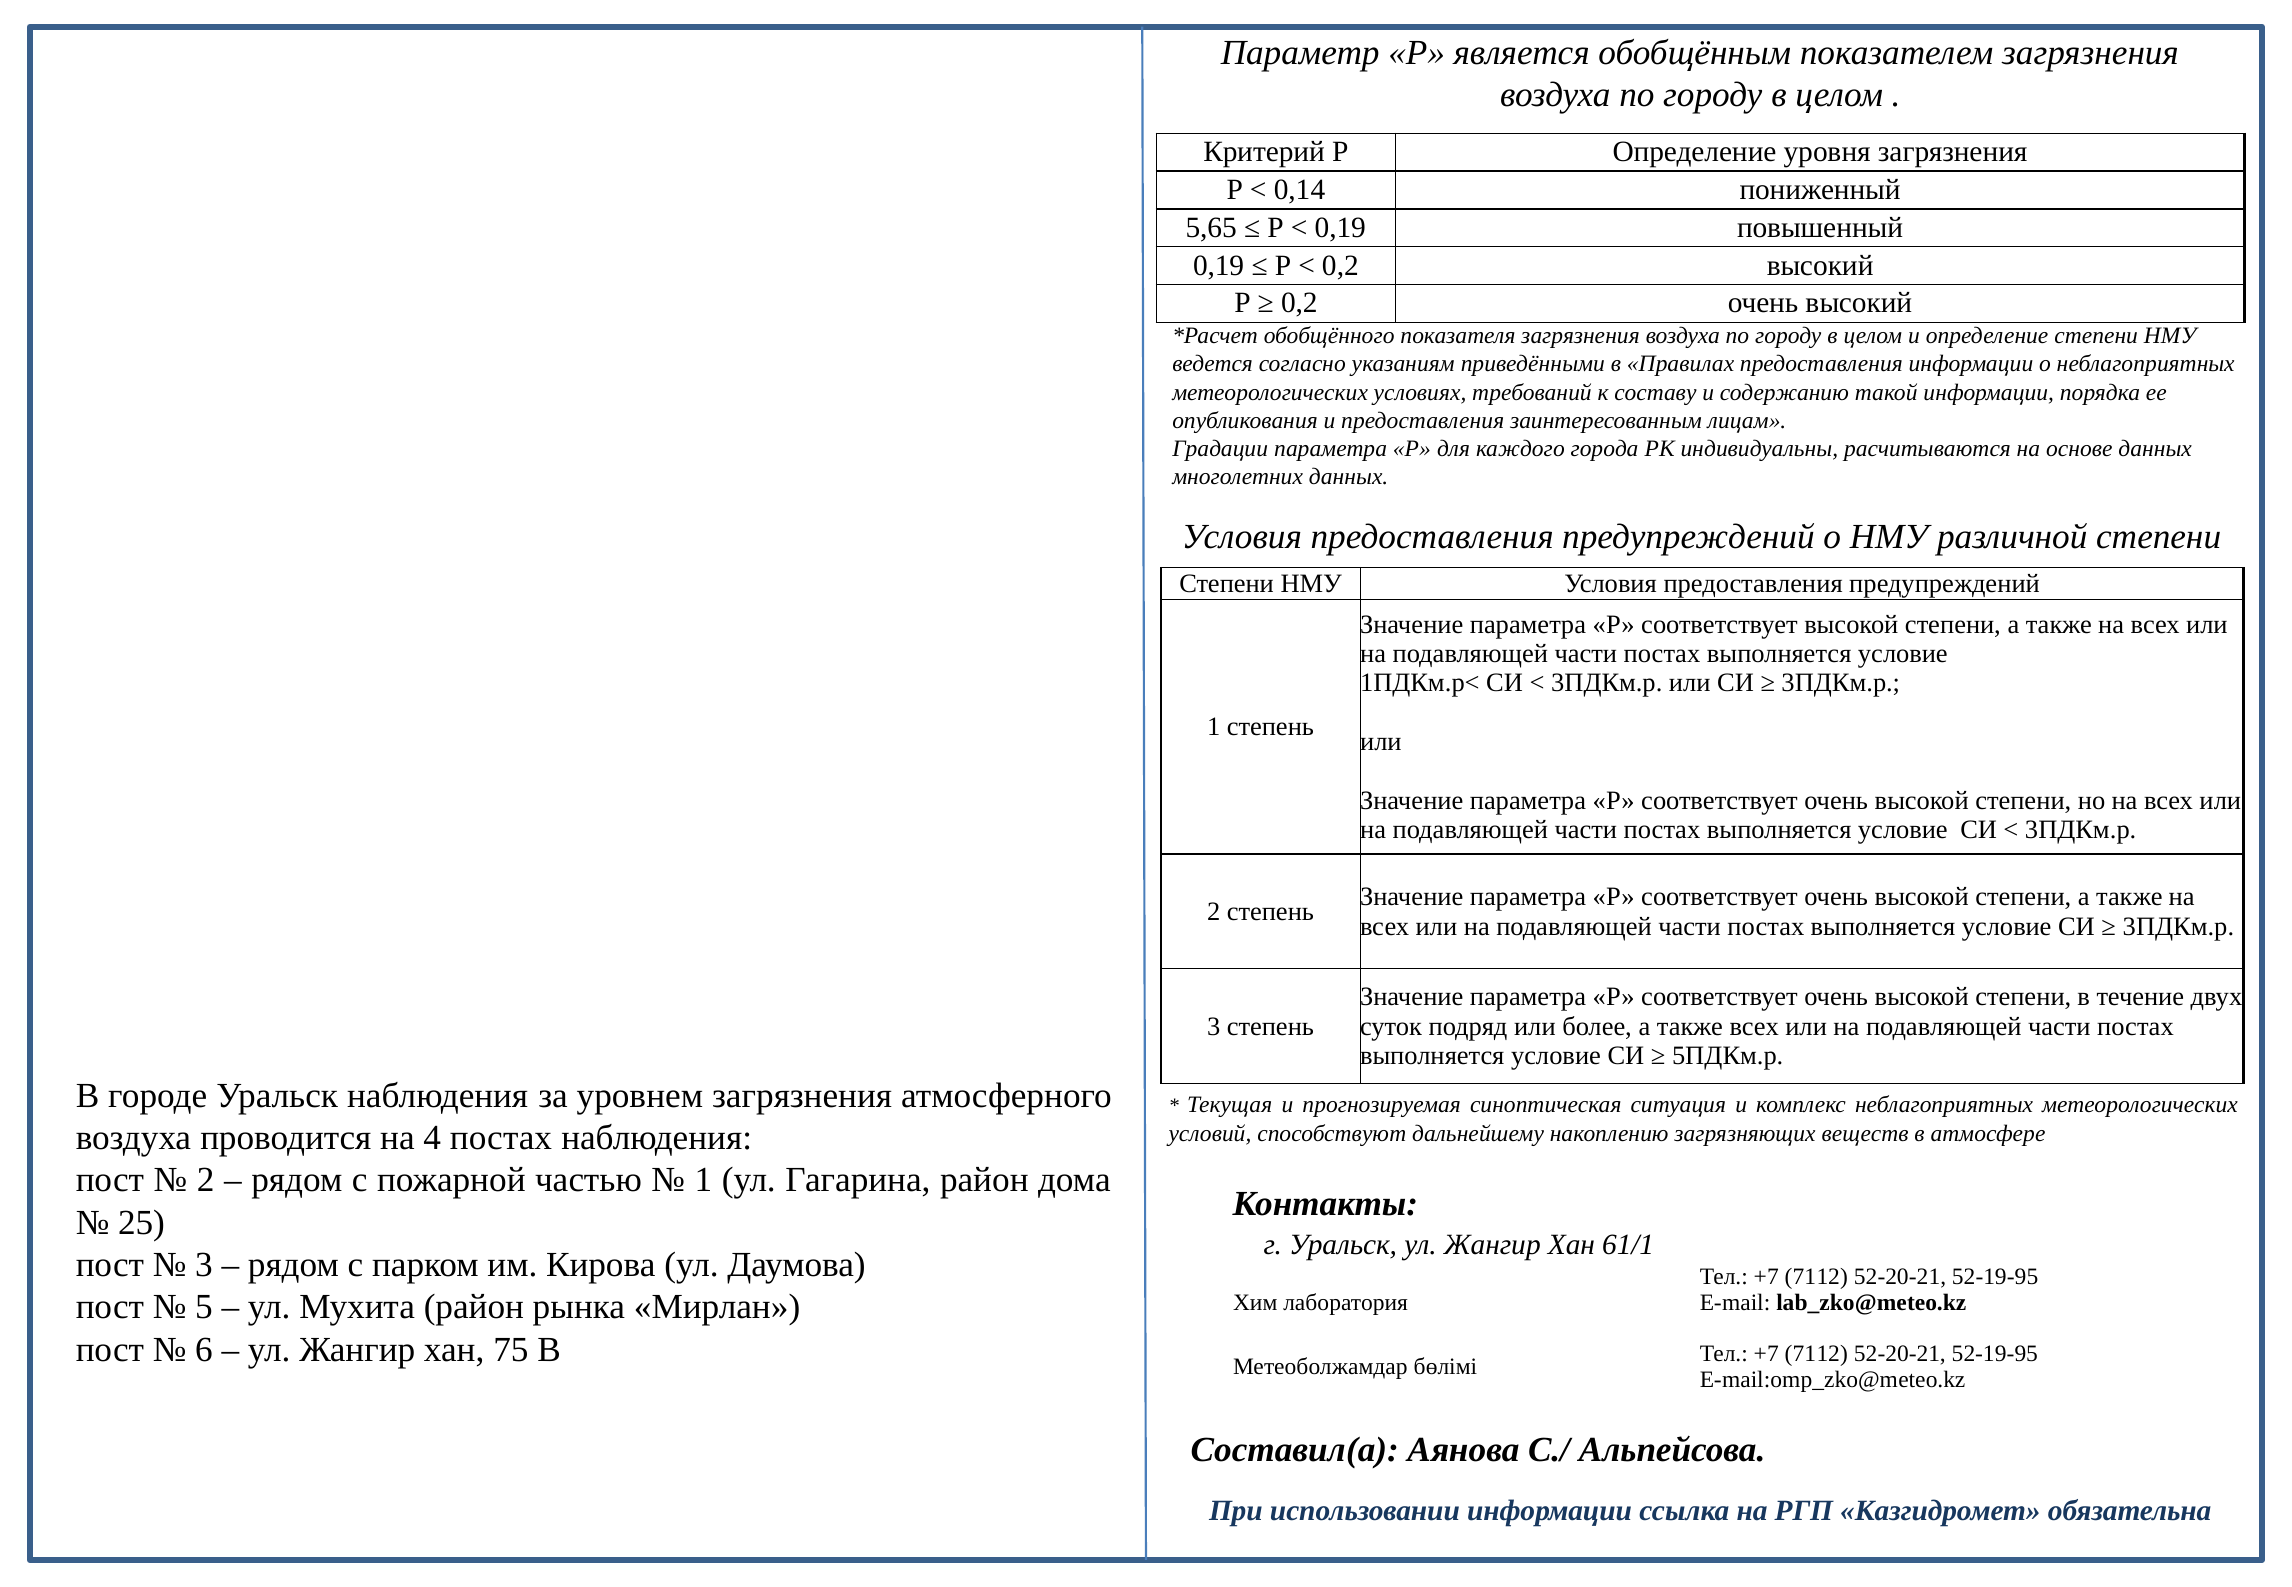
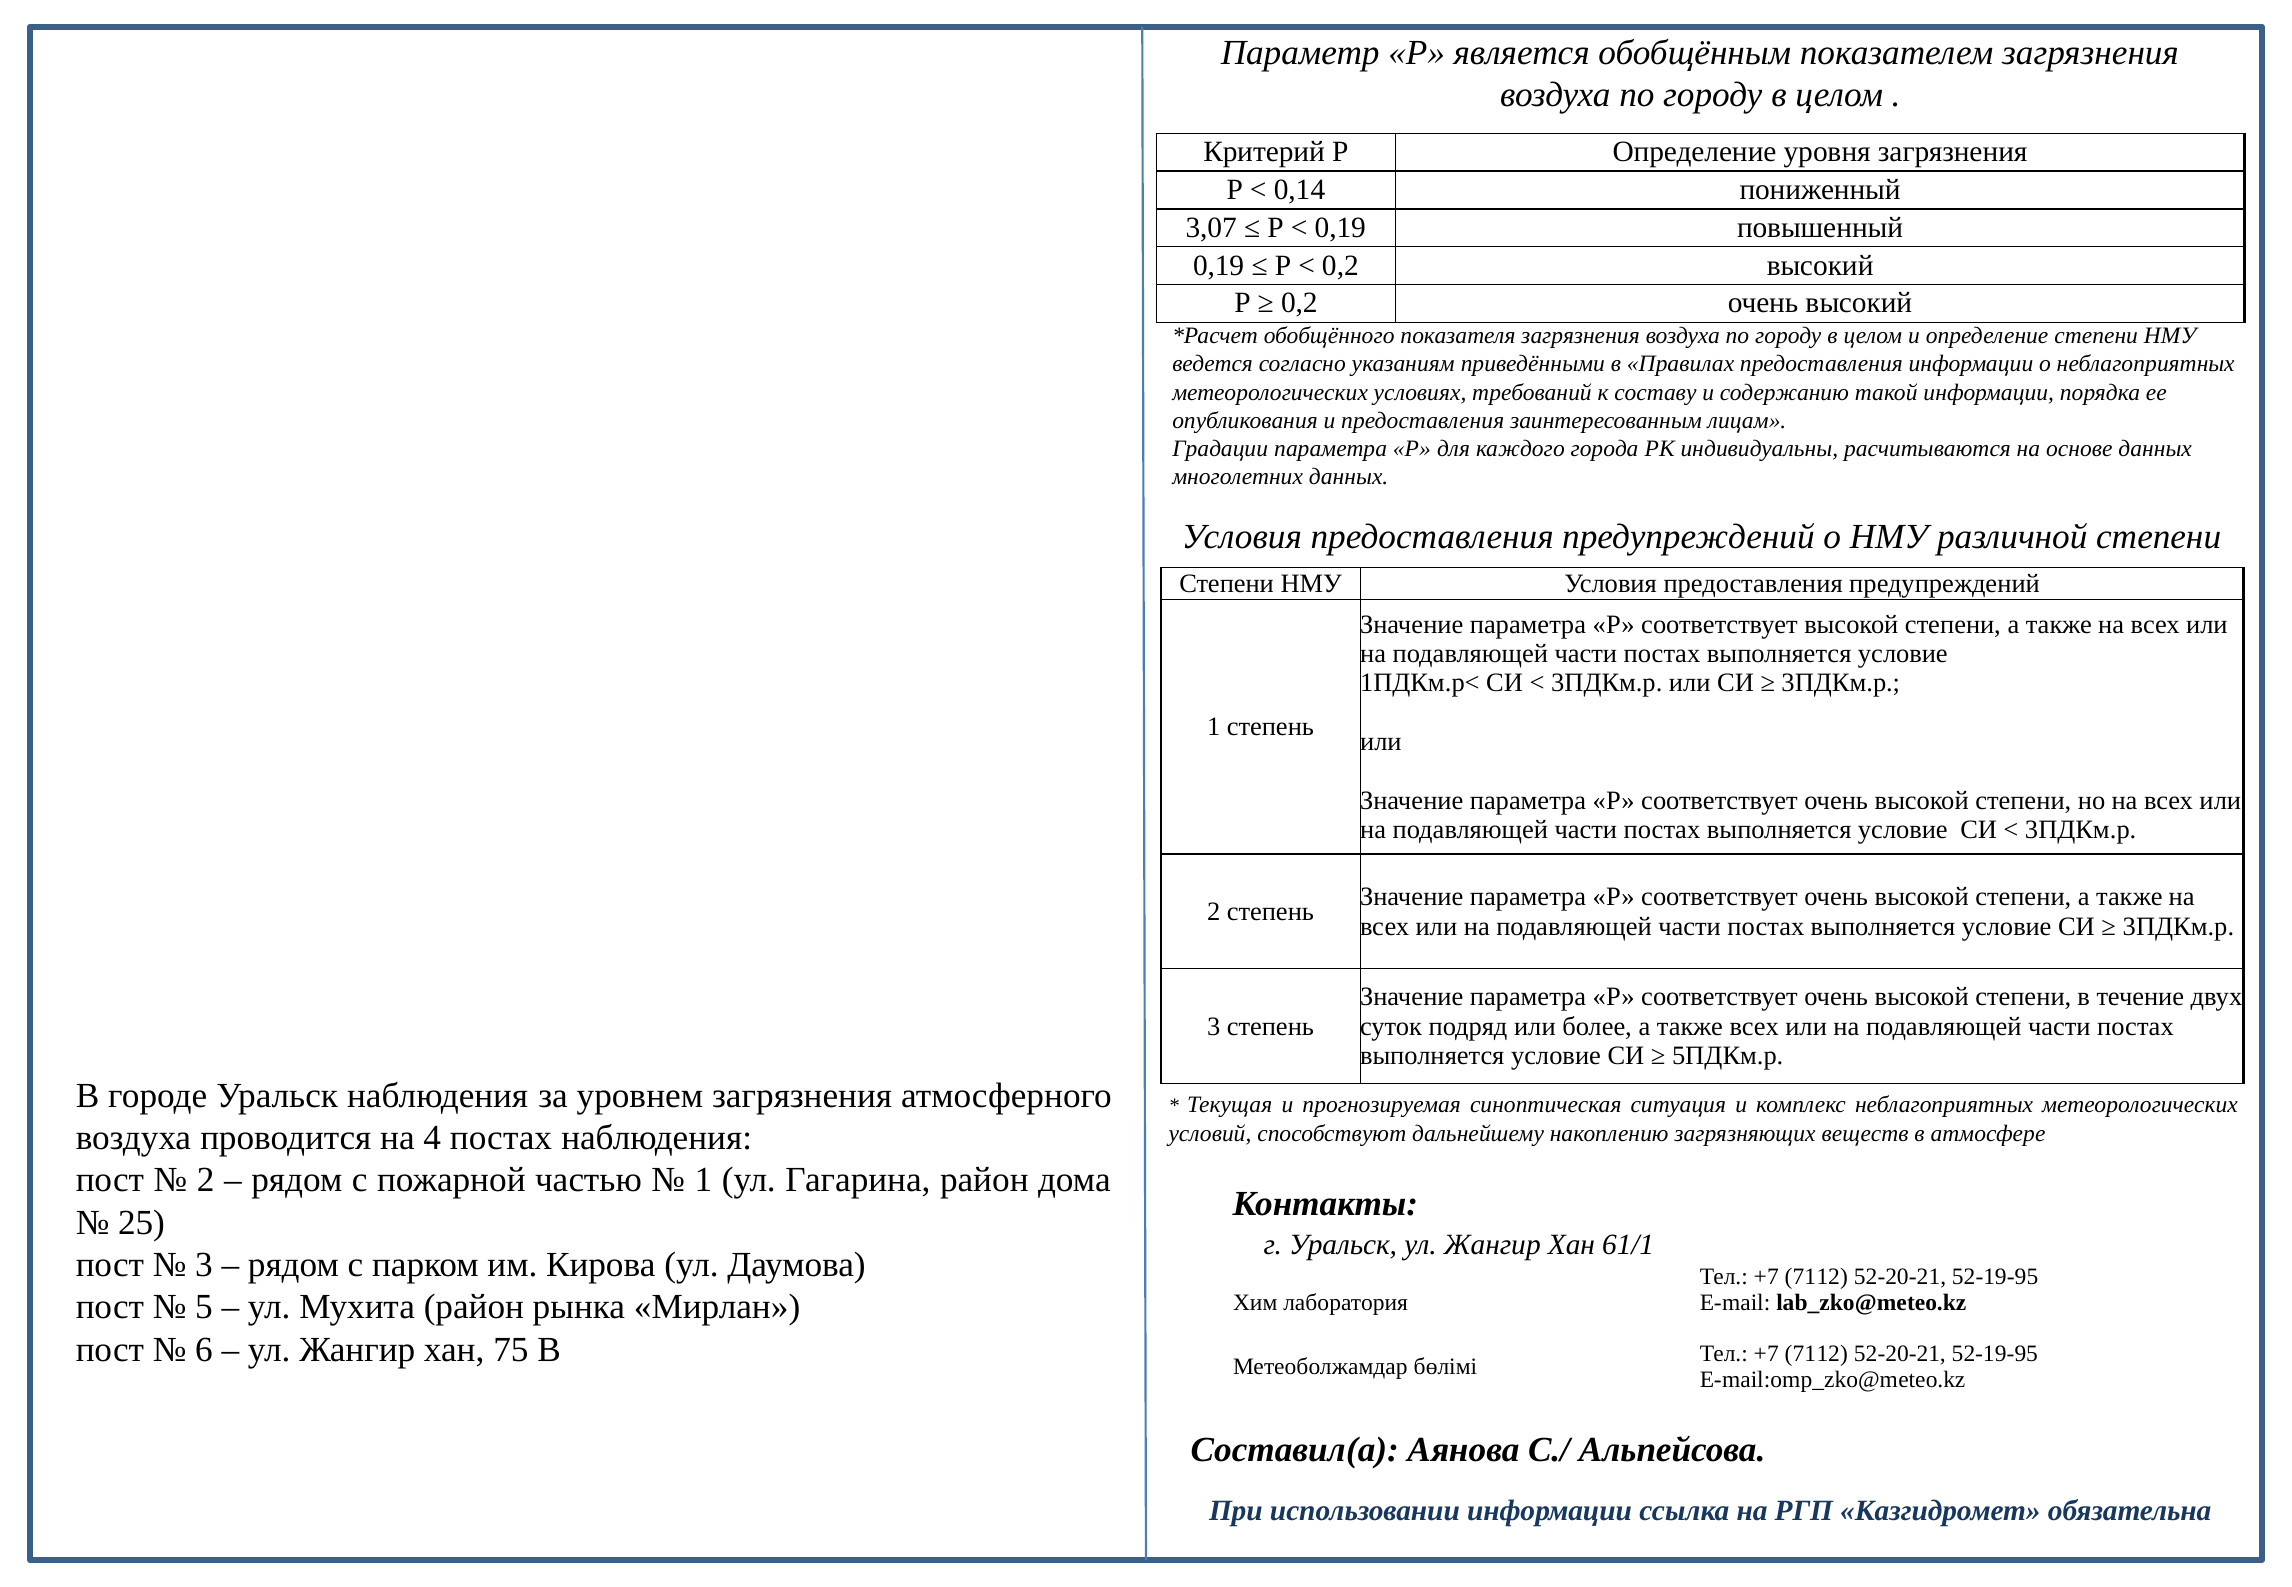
5,65: 5,65 -> 3,07 (1211, 228)
